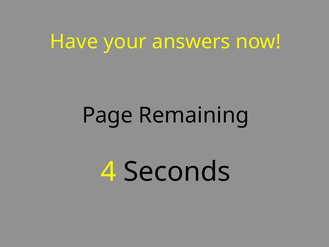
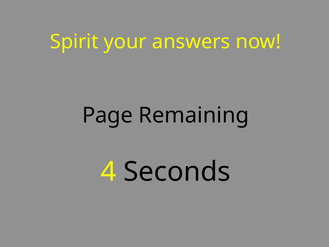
Have: Have -> Spirit (74, 42)
